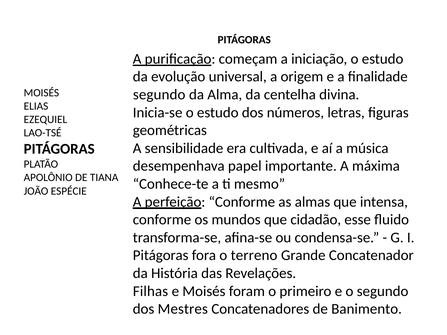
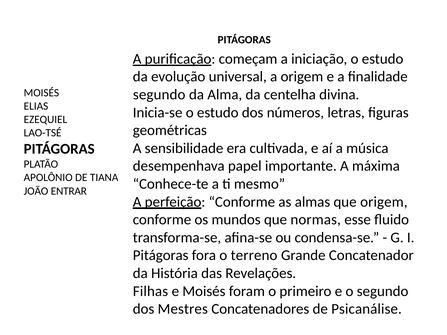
ESPÉCIE: ESPÉCIE -> ENTRAR (69, 191)
que intensa: intensa -> origem (384, 202)
cidadão: cidadão -> normas (316, 220)
Banimento: Banimento -> Psicanálise (367, 309)
